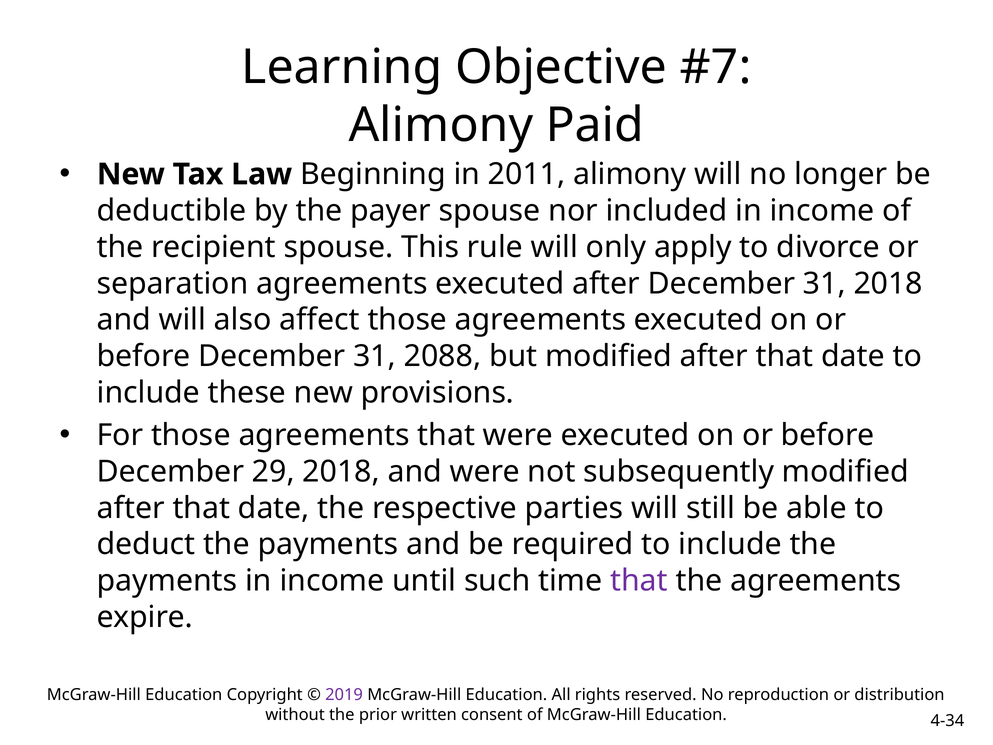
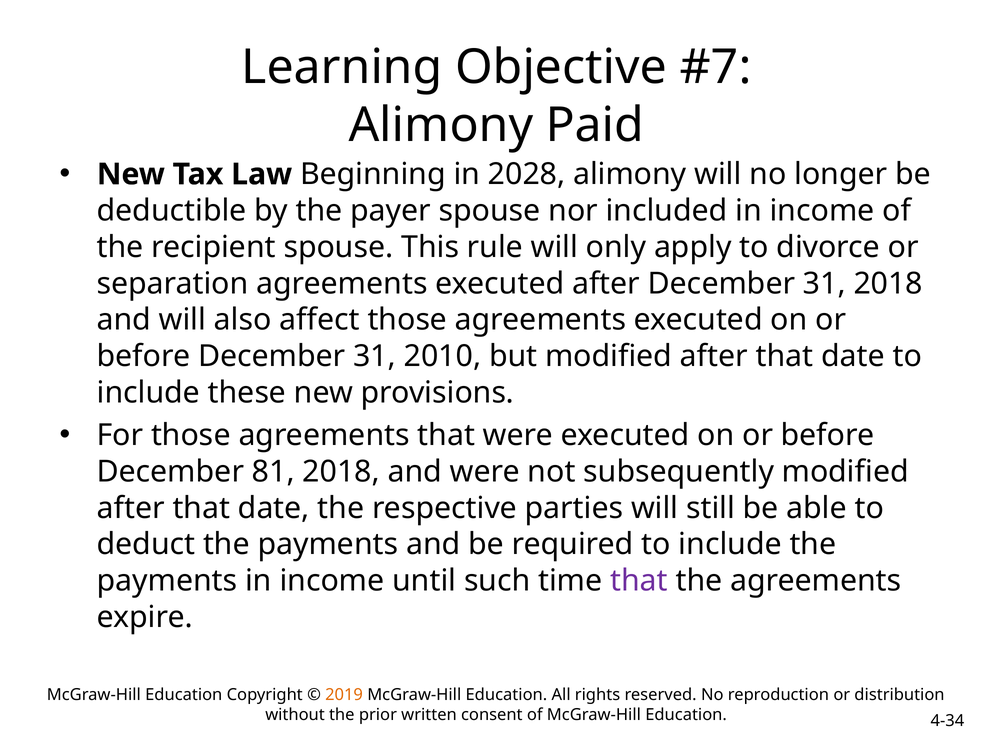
2011: 2011 -> 2028 (527, 174)
2088: 2088 -> 2010 (442, 356)
29: 29 -> 81 (273, 471)
2019 colour: purple -> orange (344, 695)
